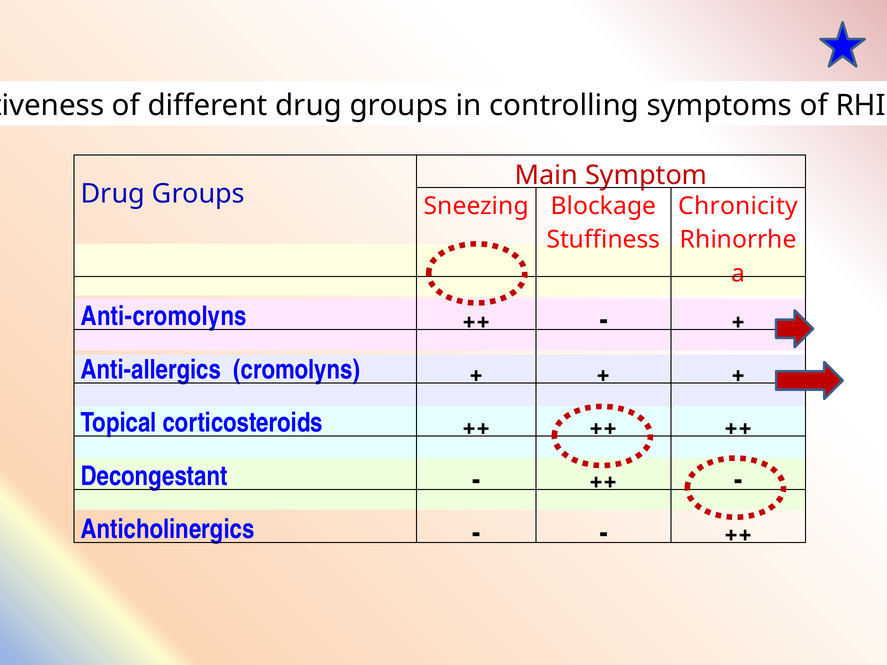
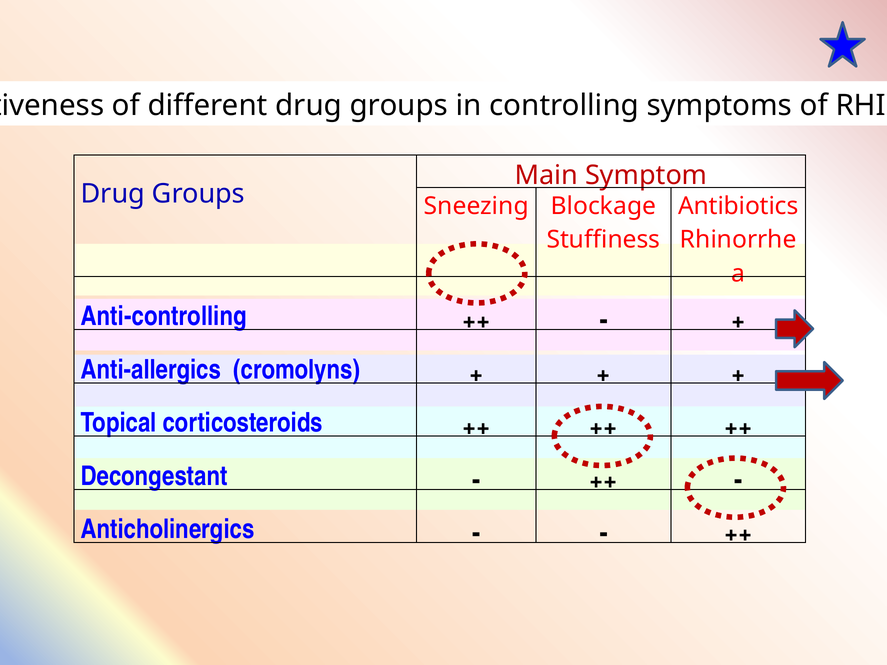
Chronicity: Chronicity -> Antibiotics (738, 206)
Anti-cromolyns: Anti-cromolyns -> Anti-controlling (164, 317)
